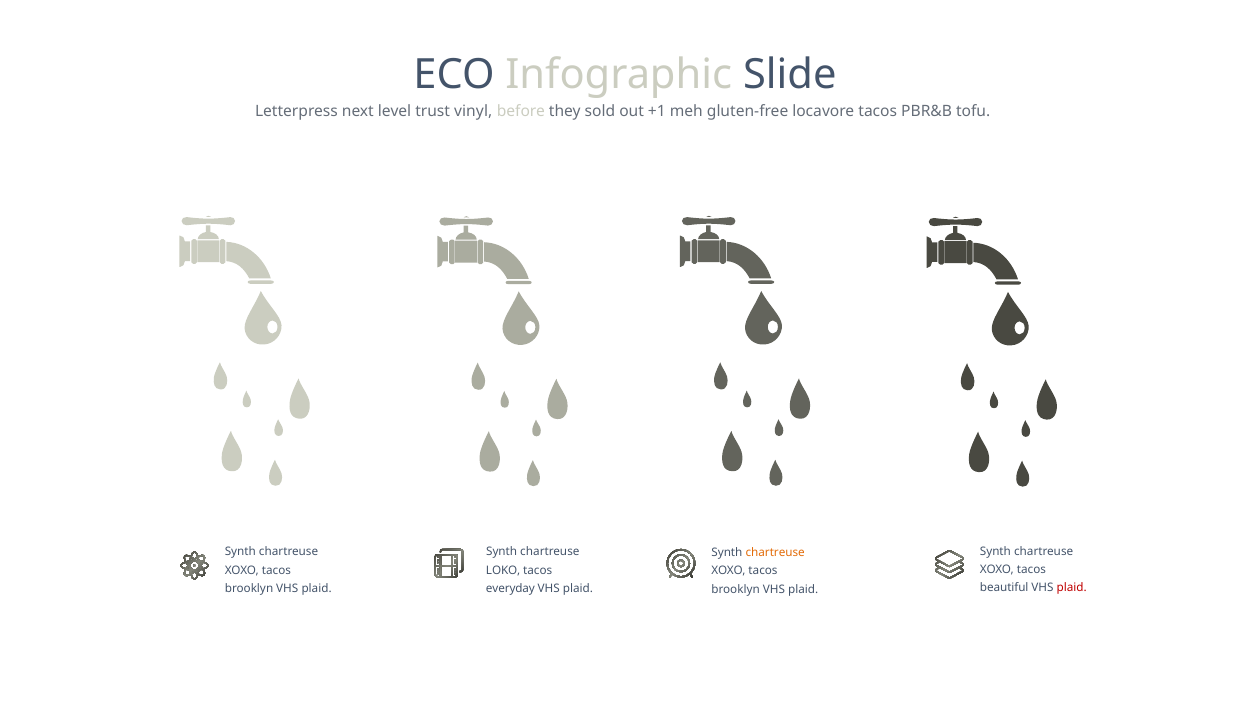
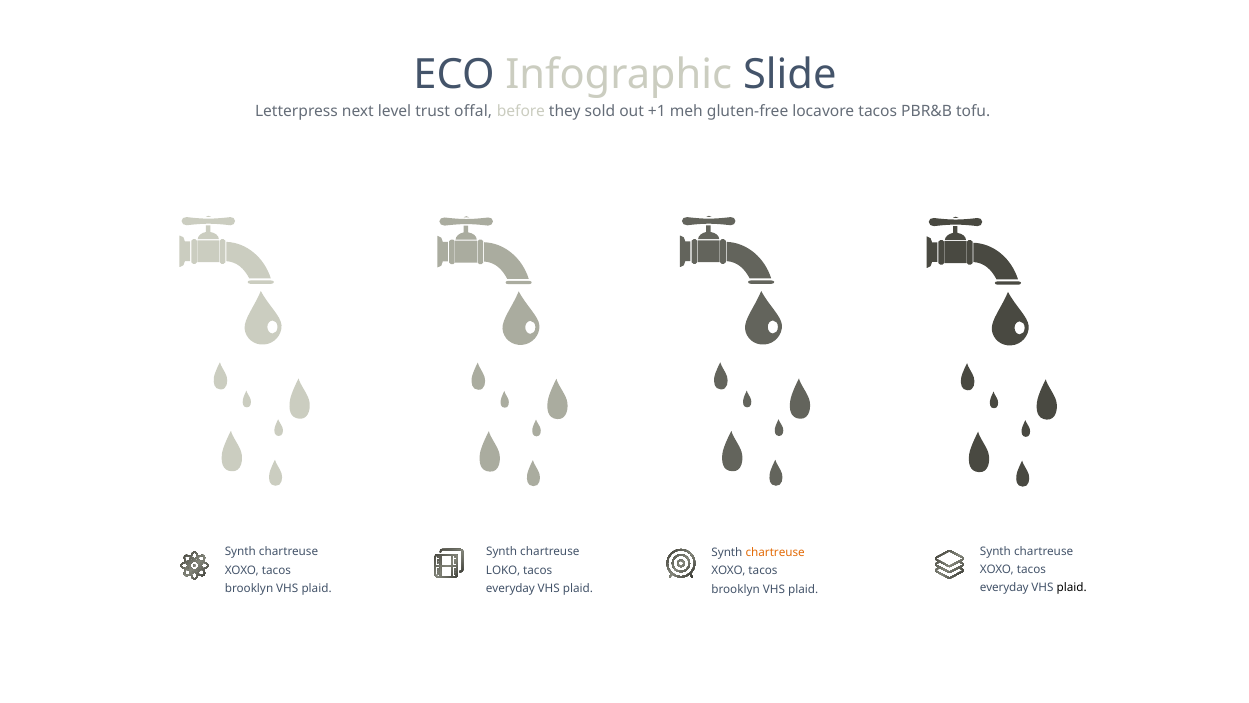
vinyl: vinyl -> offal (473, 111)
beautiful: beautiful -> everyday (1004, 587)
plaid colour: red -> black (1072, 587)
